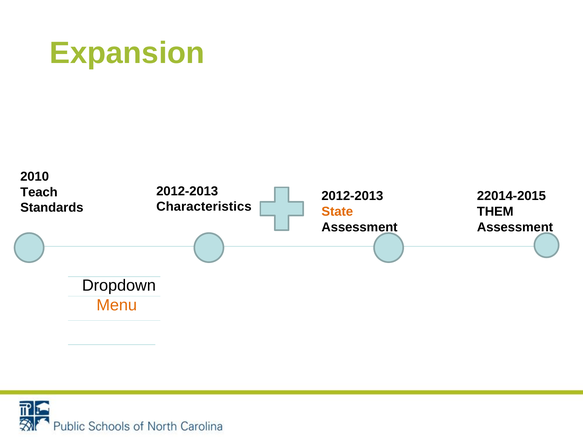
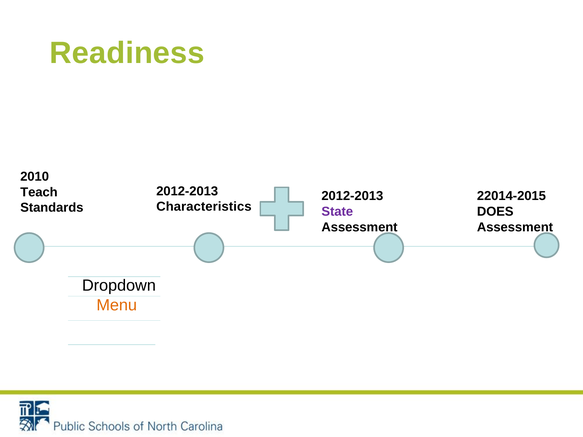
Expansion: Expansion -> Readiness (127, 53)
State colour: orange -> purple (337, 212)
THEM: THEM -> DOES (495, 212)
